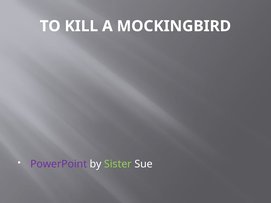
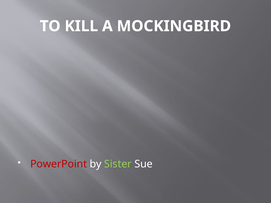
PowerPoint colour: purple -> red (59, 164)
